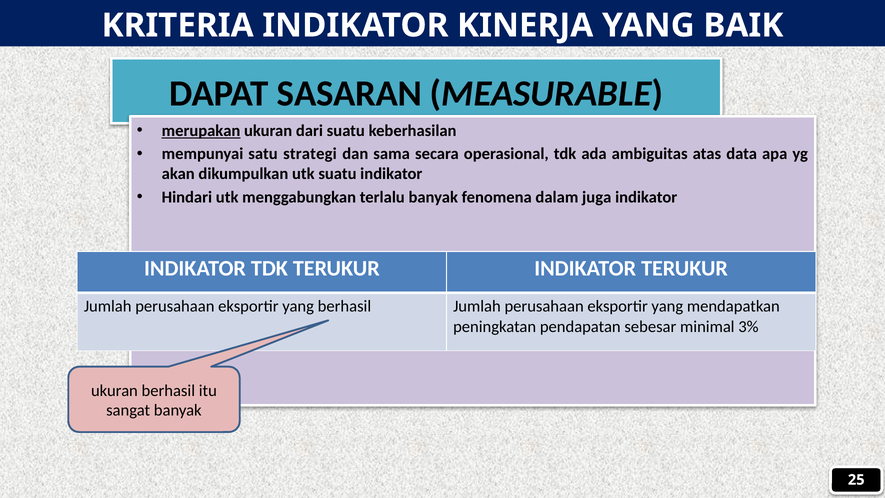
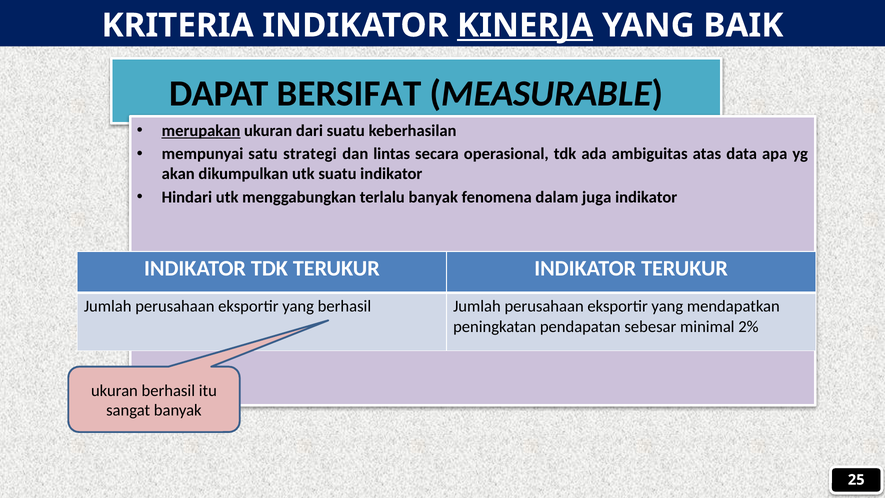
KINERJA underline: none -> present (525, 25)
SASARAN: SASARAN -> BERSIFAT (349, 93)
sama: sama -> lintas (392, 154)
3%: 3% -> 2% (748, 327)
